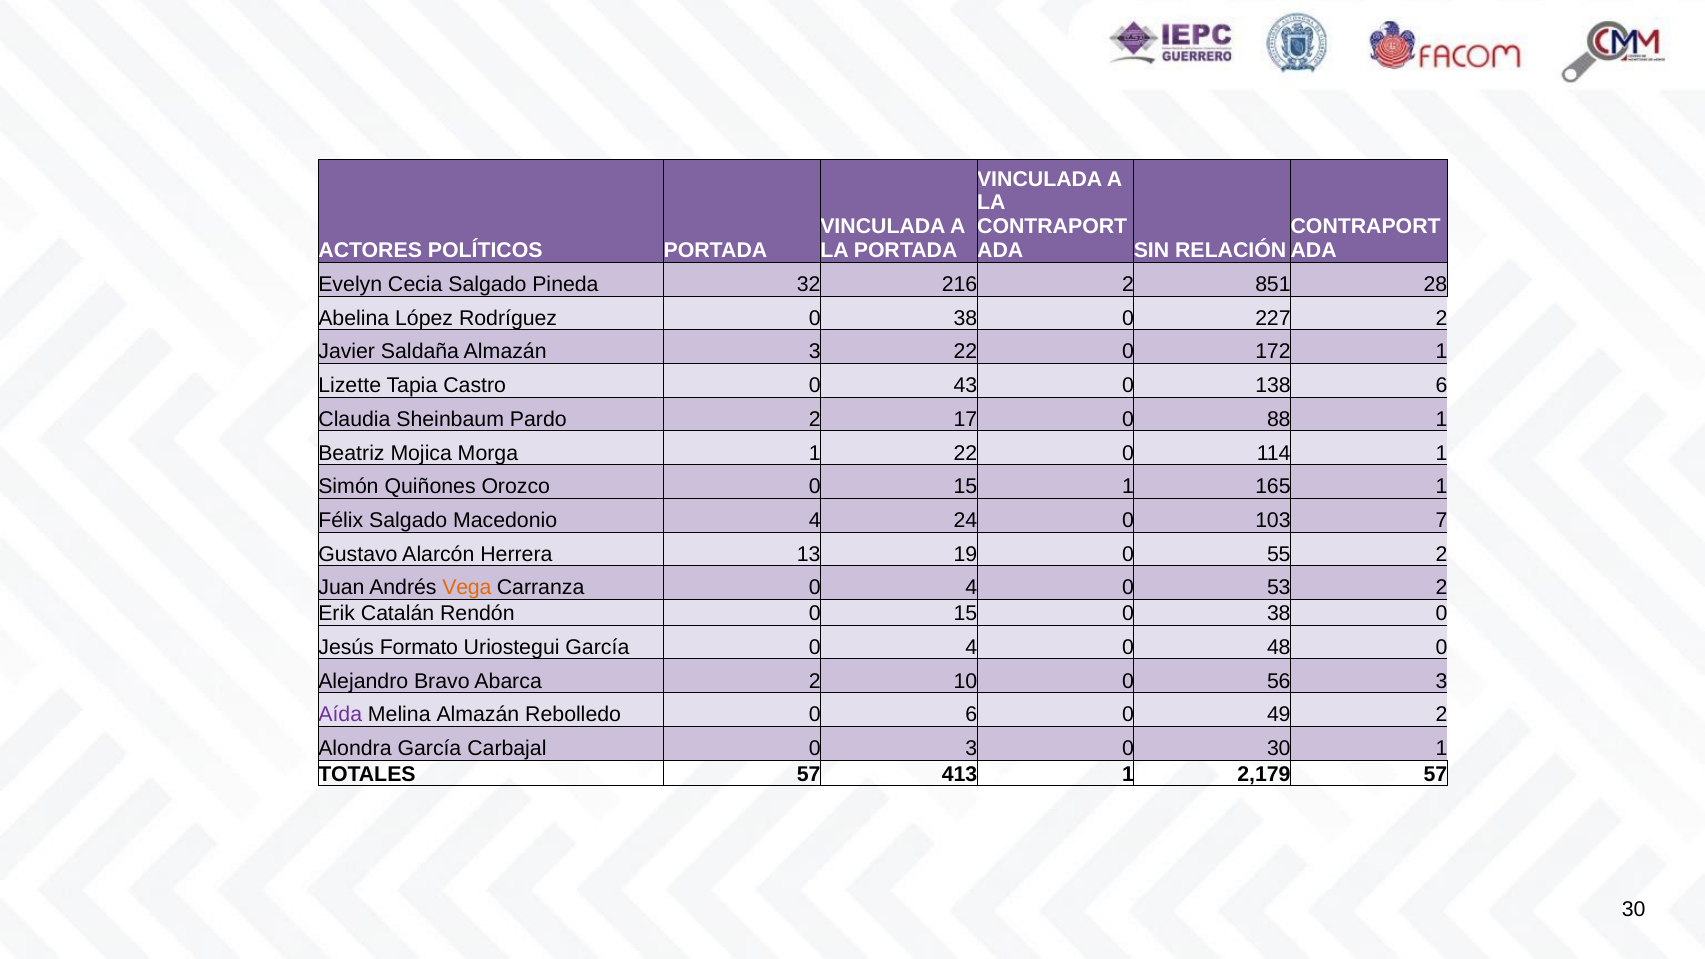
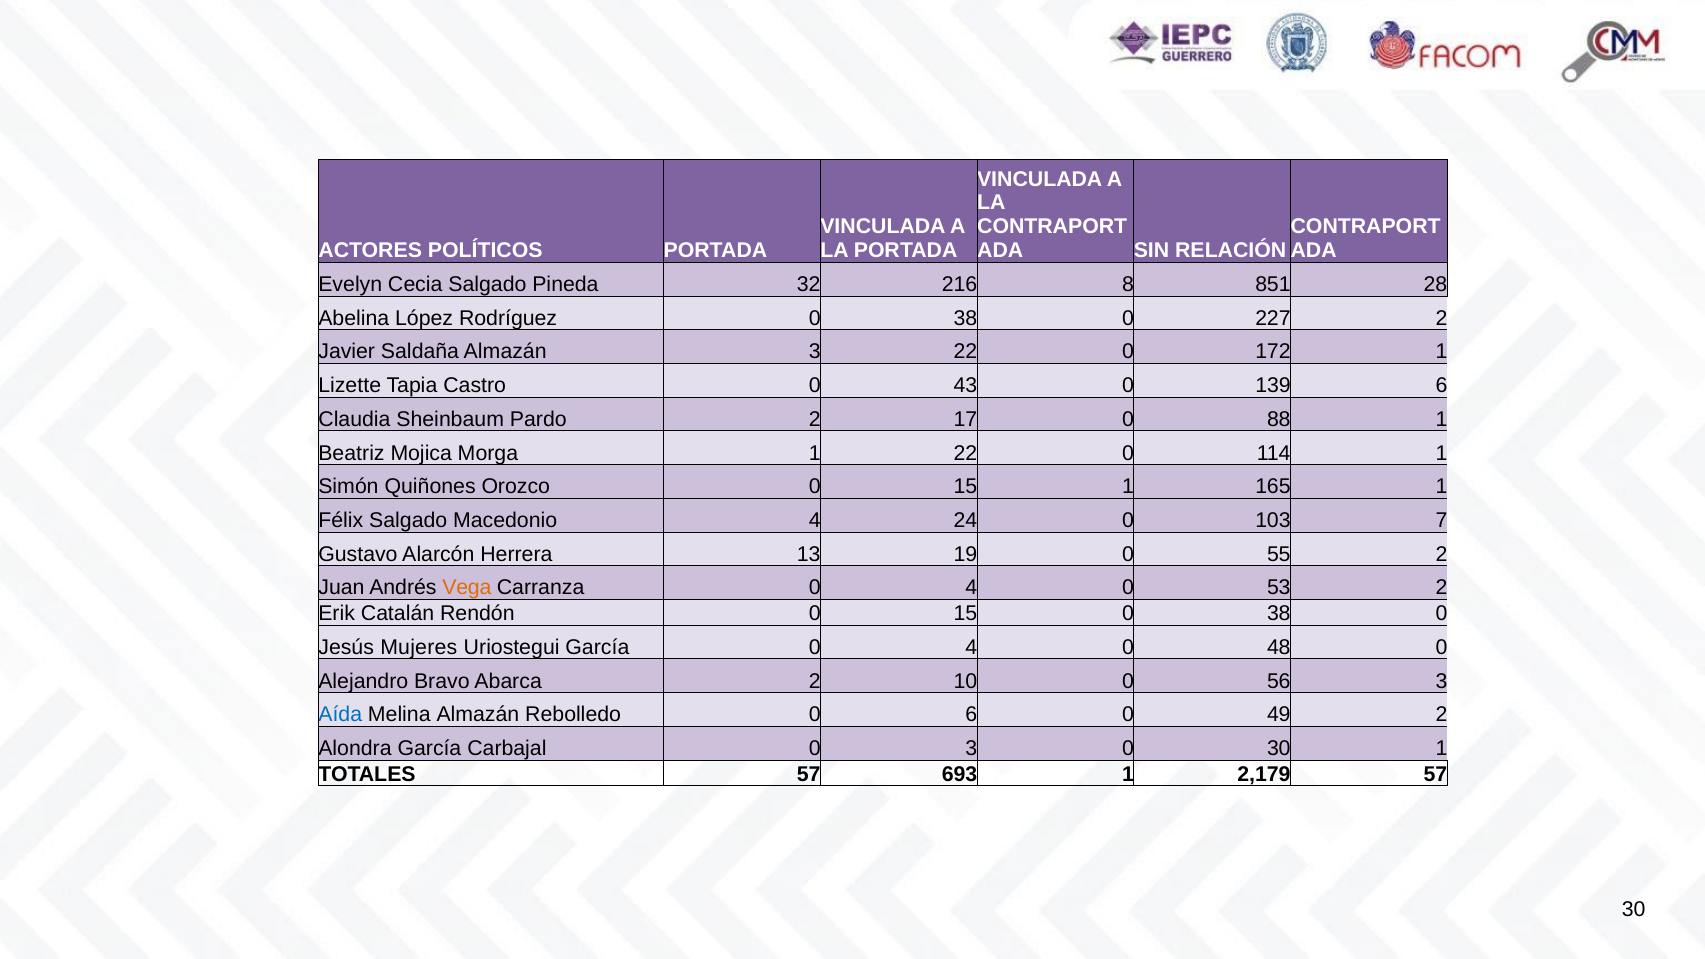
216 2: 2 -> 8 (1128, 284)
138: 138 -> 139 (1273, 386)
Formato: Formato -> Mujeres (419, 647)
Aída colour: purple -> blue (340, 715)
413: 413 -> 693 (960, 774)
